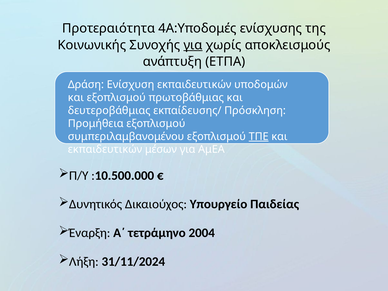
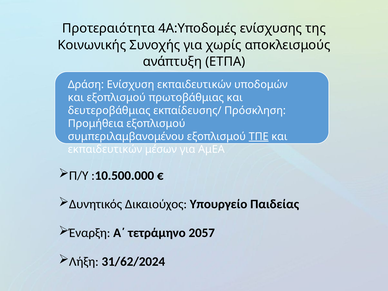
για underline: present -> none (193, 45)
2004: 2004 -> 2057 (202, 233)
31/11/2024: 31/11/2024 -> 31/62/2024 (133, 262)
